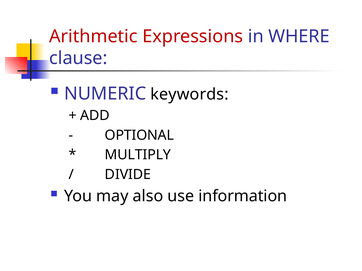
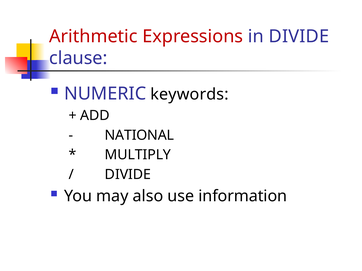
in WHERE: WHERE -> DIVIDE (299, 37)
OPTIONAL: OPTIONAL -> NATIONAL (139, 135)
